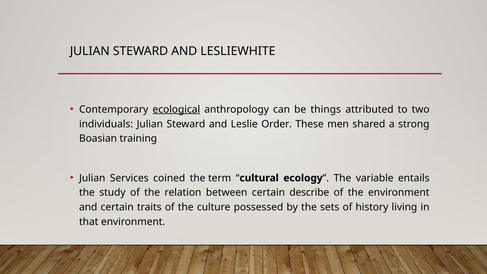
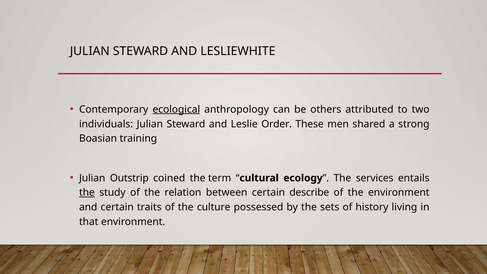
things: things -> others (326, 109)
Services: Services -> Outstrip (129, 178)
variable: variable -> services (375, 178)
the underline: none -> present (87, 193)
